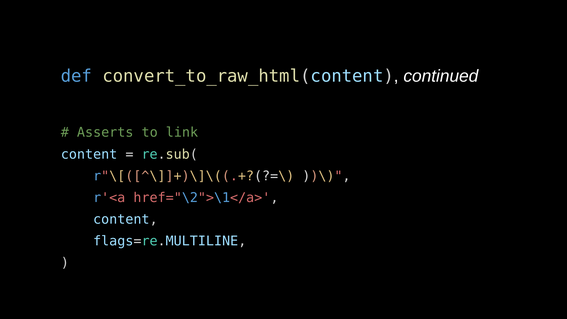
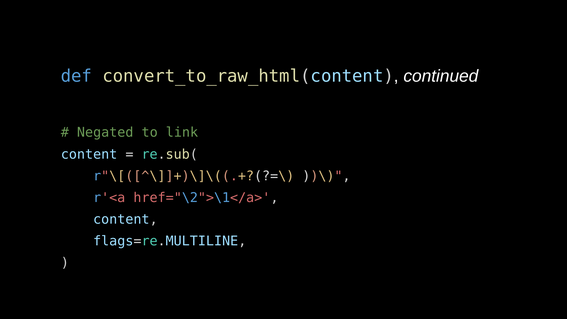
Asserts: Asserts -> Negated (105, 133)
